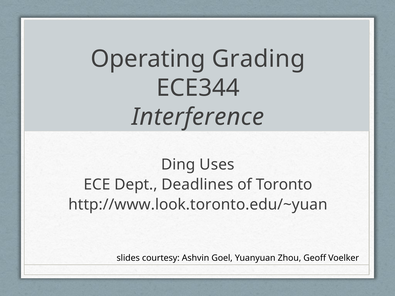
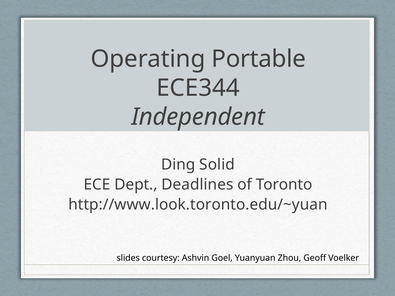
Grading: Grading -> Portable (259, 59)
Interference: Interference -> Independent (198, 117)
Uses: Uses -> Solid (217, 165)
